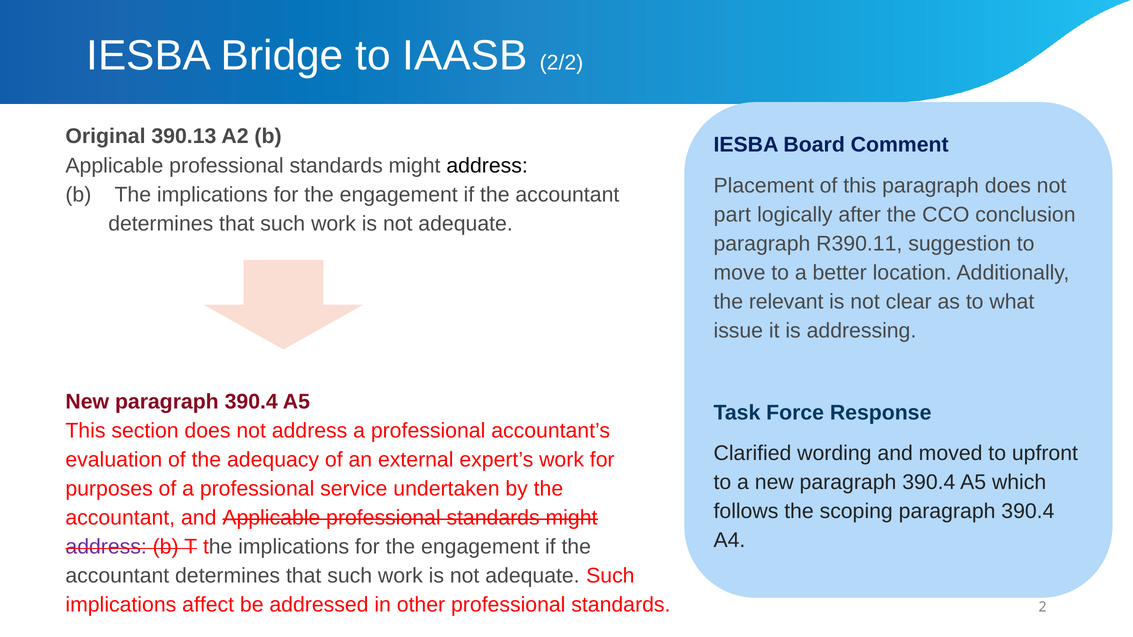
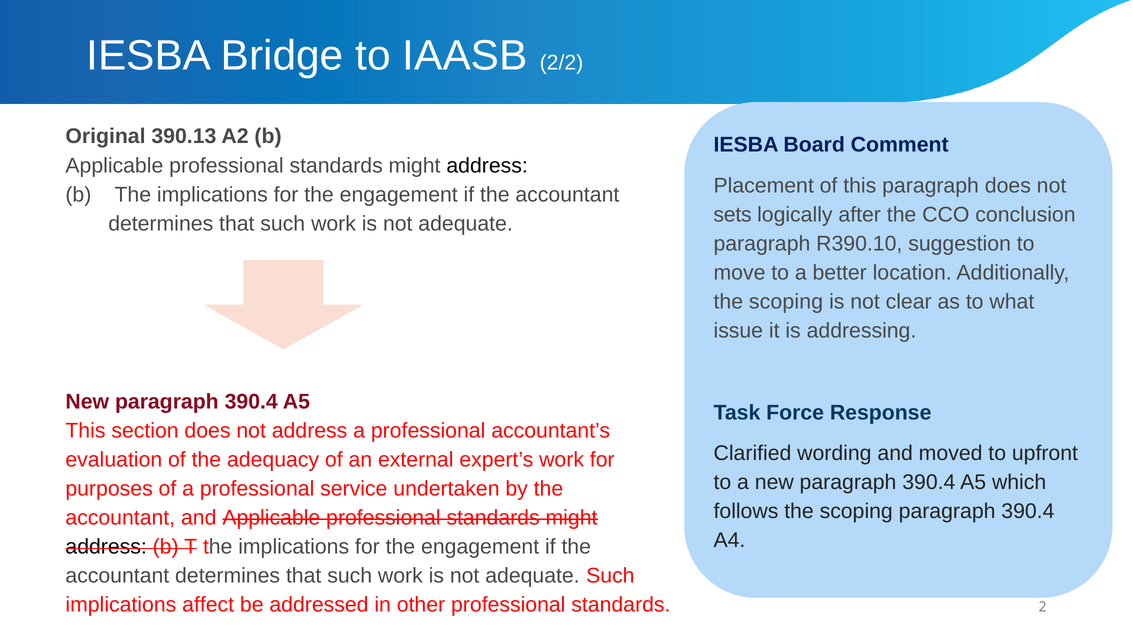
part: part -> sets (733, 215)
R390.11: R390.11 -> R390.10 (859, 244)
relevant: relevant -> scoping (786, 302)
address colour: purple -> black (106, 547)
